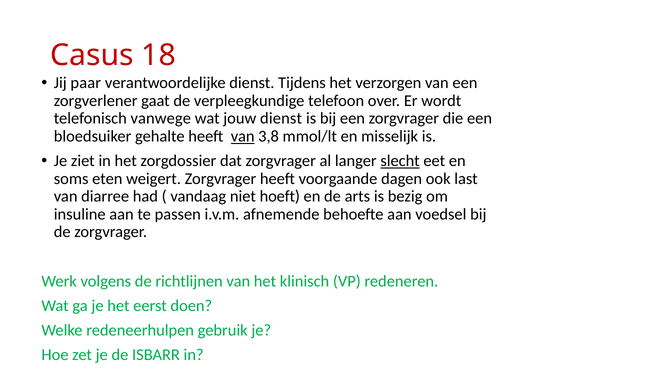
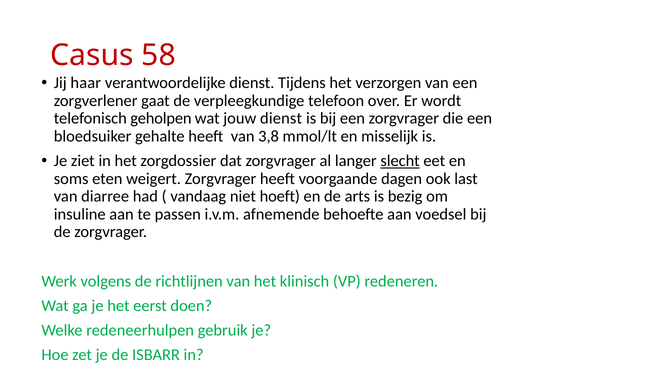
18: 18 -> 58 (159, 55)
paar: paar -> haar (86, 83)
vanwege: vanwege -> geholpen (161, 119)
van underline: present -> none (243, 136)
